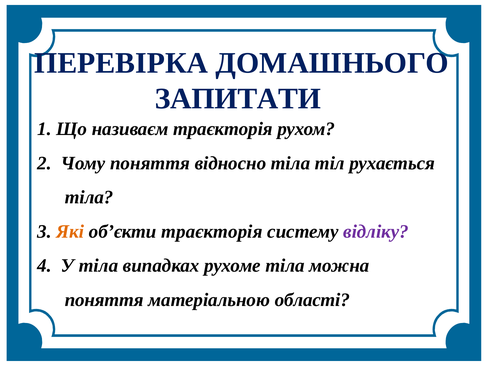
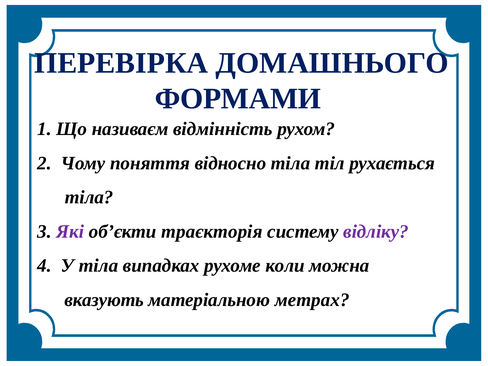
ЗАПИТАТИ: ЗАПИТАТИ -> ФОРМАМИ (238, 99)
називаєм траєкторія: траєкторія -> відмінність (223, 129)
Які colour: orange -> purple (70, 232)
рухоме тіла: тіла -> коли (285, 266)
поняття: поняття -> вказують (104, 300)
області: області -> метрах (312, 300)
